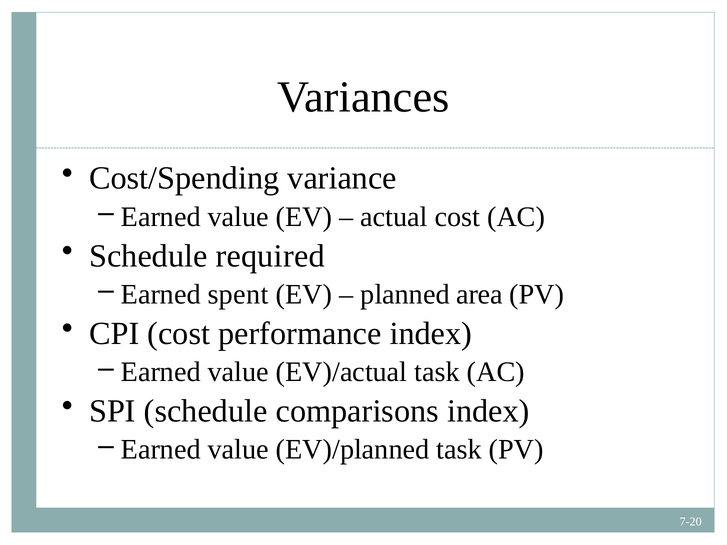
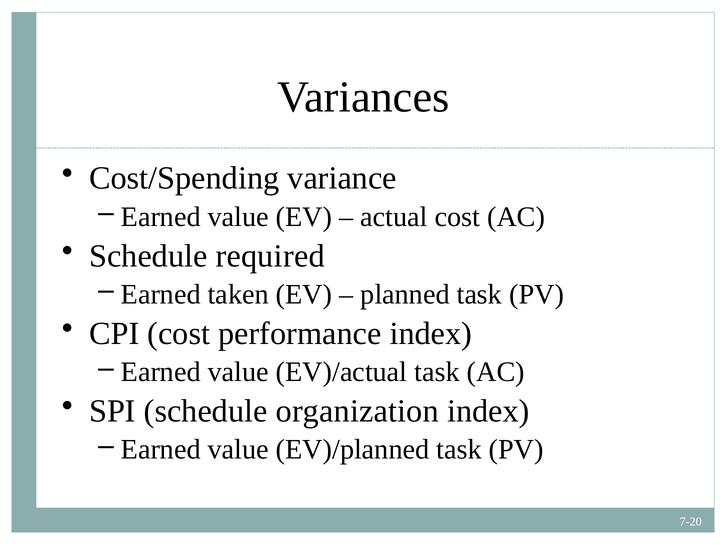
spent: spent -> taken (238, 294)
planned area: area -> task (479, 294)
comparisons: comparisons -> organization (357, 411)
